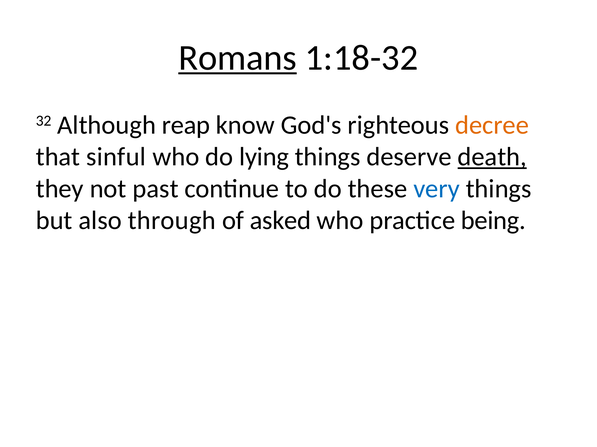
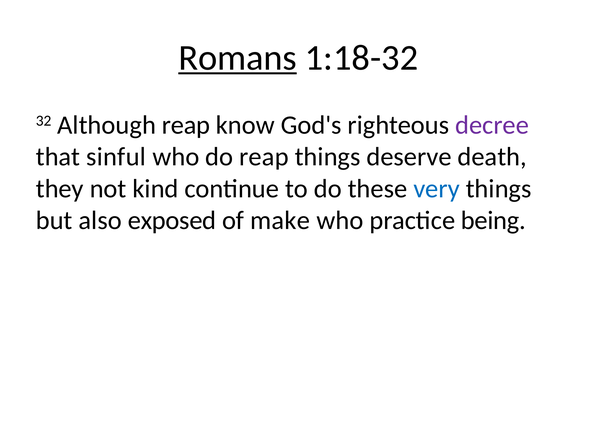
decree colour: orange -> purple (492, 125)
do lying: lying -> reap (264, 157)
death underline: present -> none (492, 157)
past: past -> kind (156, 189)
through: through -> exposed (172, 221)
asked: asked -> make (280, 221)
